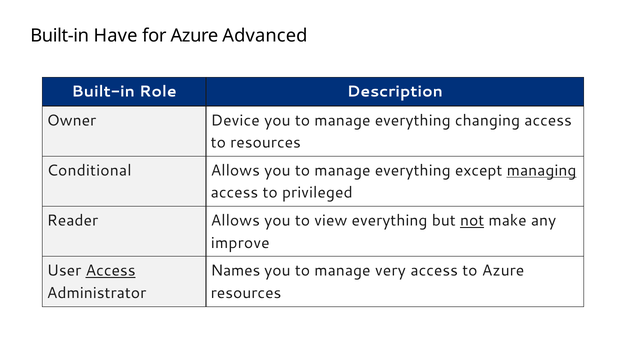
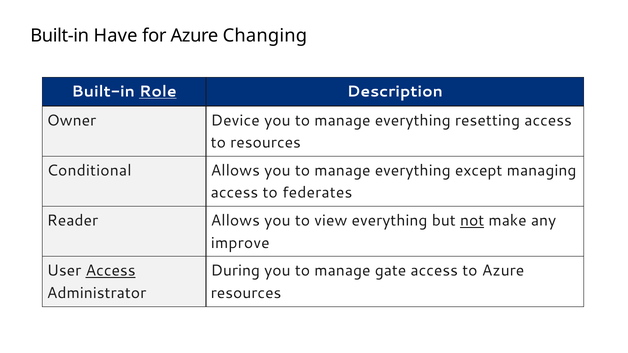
Advanced: Advanced -> Changing (265, 36)
Role underline: none -> present (158, 92)
changing: changing -> resetting (487, 120)
managing underline: present -> none (542, 171)
privileged: privileged -> federates (317, 193)
Names: Names -> During (235, 271)
very: very -> gate (391, 271)
